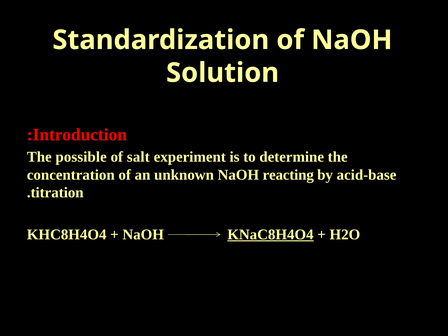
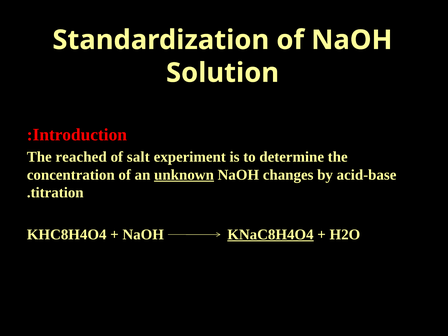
possible: possible -> reached (81, 157)
unknown underline: none -> present (184, 175)
reacting: reacting -> changes (288, 175)
